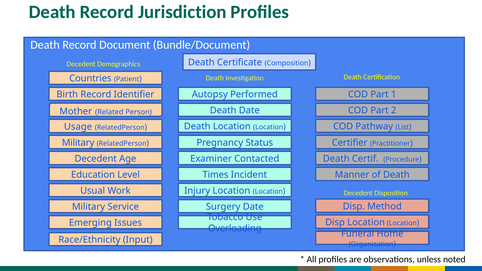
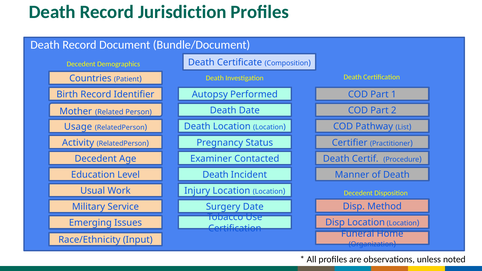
Military: Military -> Activity (78, 143)
Times: Times -> Death (216, 175)
Overloading: Overloading -> Certification (235, 229)
